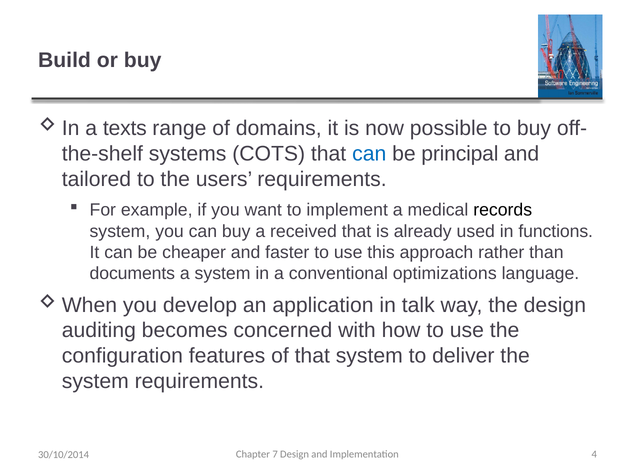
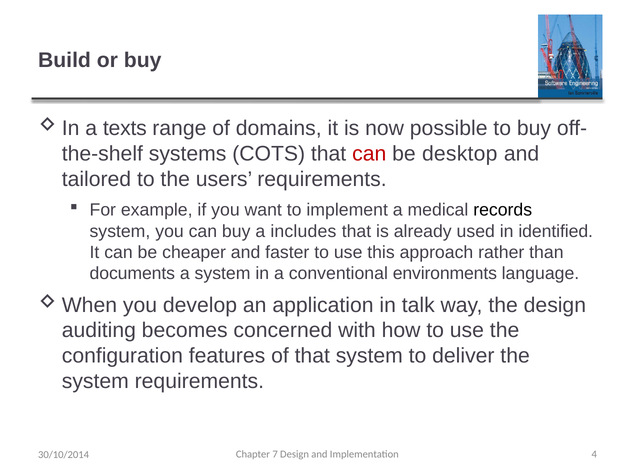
can colour: blue -> red (369, 154)
principal: principal -> desktop (460, 154)
received: received -> includes (303, 231)
functions: functions -> identified (556, 231)
optimizations: optimizations -> environments (445, 274)
